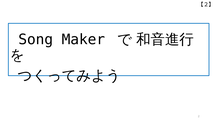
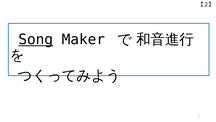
Song underline: none -> present (36, 39)
